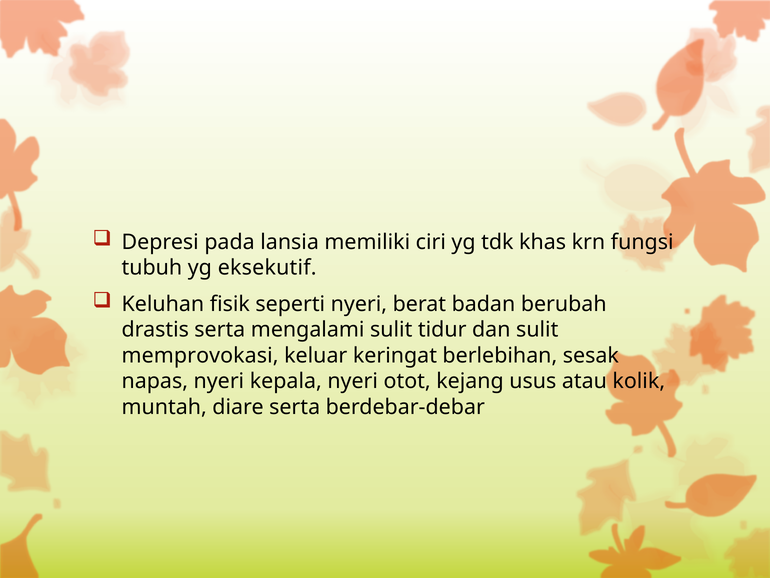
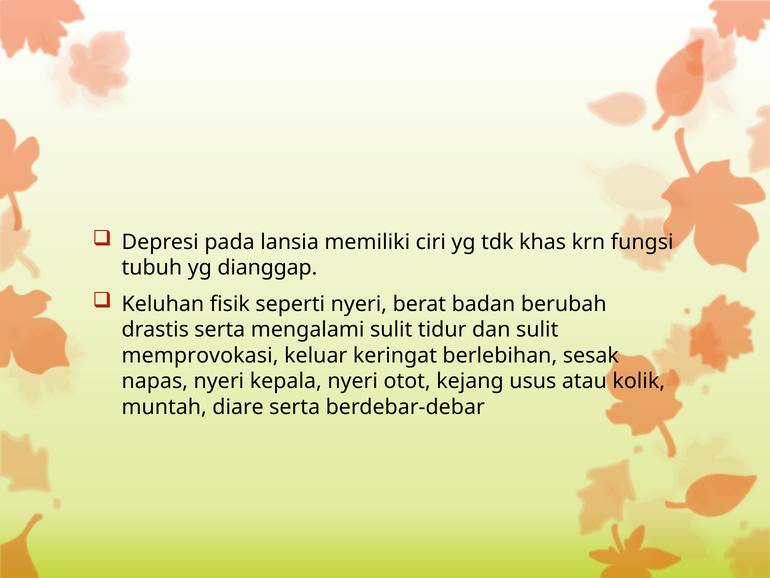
eksekutif: eksekutif -> dianggap (267, 267)
